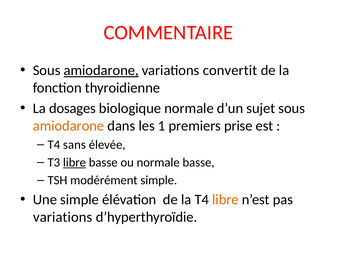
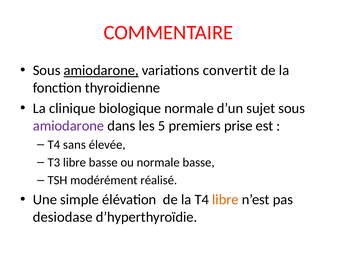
dosages: dosages -> clinique (72, 108)
amiodarone colour: orange -> purple (69, 126)
1: 1 -> 5 (162, 126)
libre underline: present -> none (74, 162)
modérément simple: simple -> réalisé (159, 180)
variations: variations -> desiodase (63, 217)
